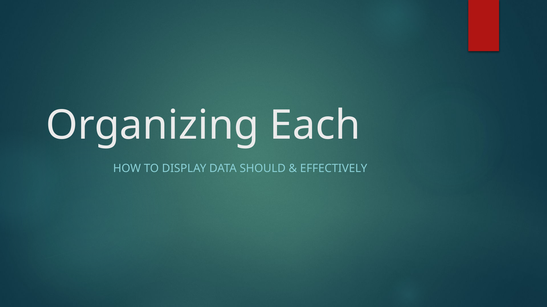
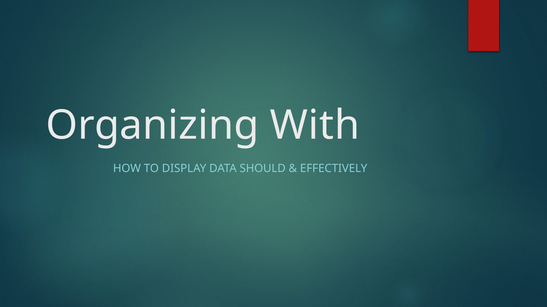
Each: Each -> With (315, 126)
